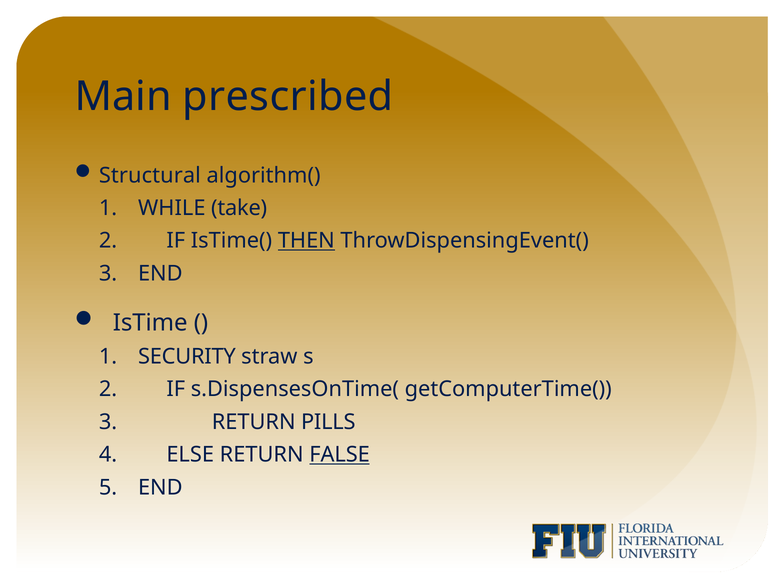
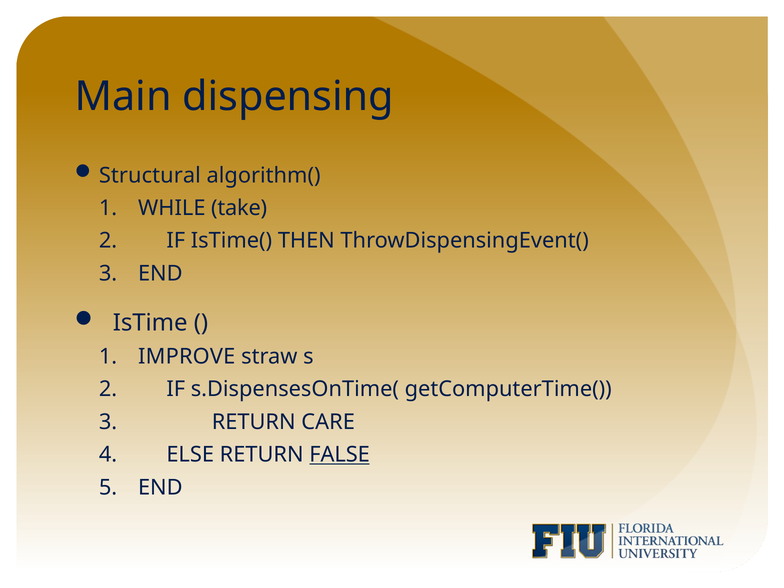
prescribed: prescribed -> dispensing (288, 96)
THEN underline: present -> none (306, 241)
SECURITY: SECURITY -> IMPROVE (187, 357)
PILLS: PILLS -> CARE (328, 422)
